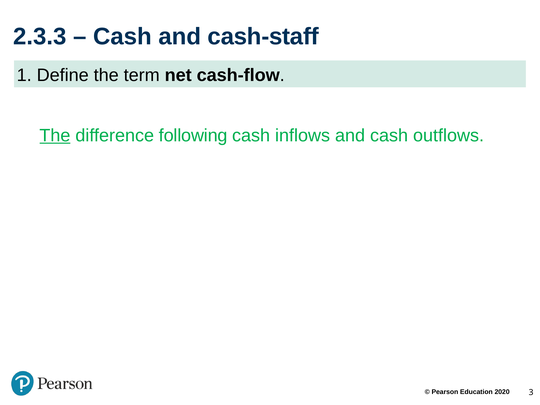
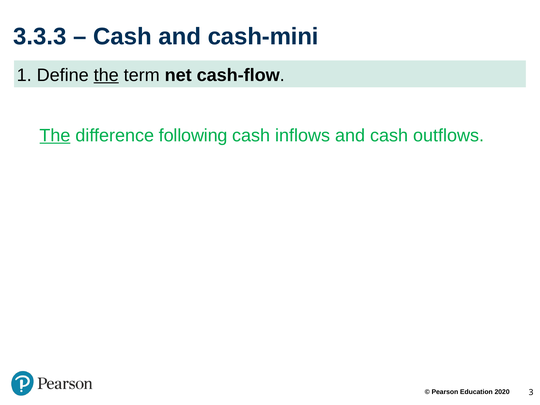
2.3.3: 2.3.3 -> 3.3.3 (40, 36)
cash-staff: cash-staff -> cash-mini (263, 36)
the underline: none -> present (106, 75)
